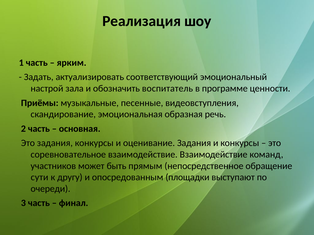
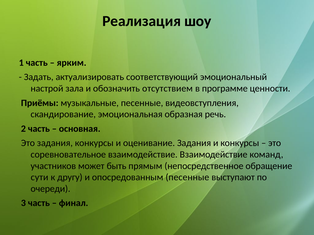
воспитатель: воспитатель -> отсутствием (167, 89)
опосредованным площадки: площадки -> песенные (187, 178)
